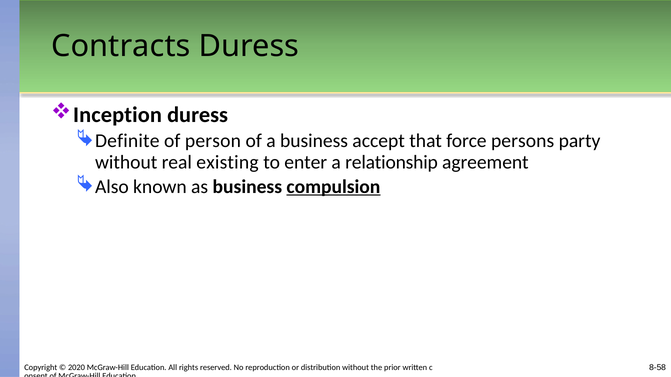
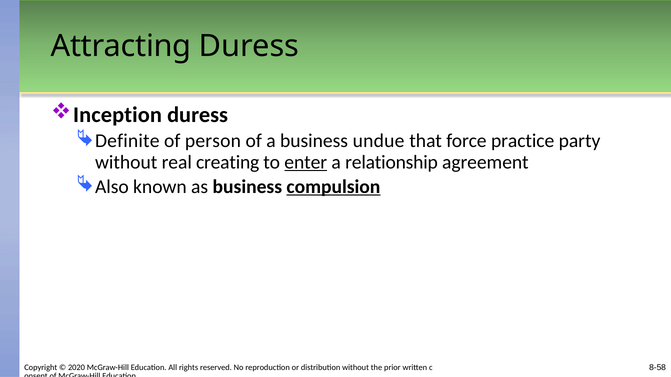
Contracts: Contracts -> Attracting (121, 46)
accept: accept -> undue (379, 141)
persons: persons -> practice (523, 141)
existing: existing -> creating (228, 162)
enter underline: none -> present (306, 162)
